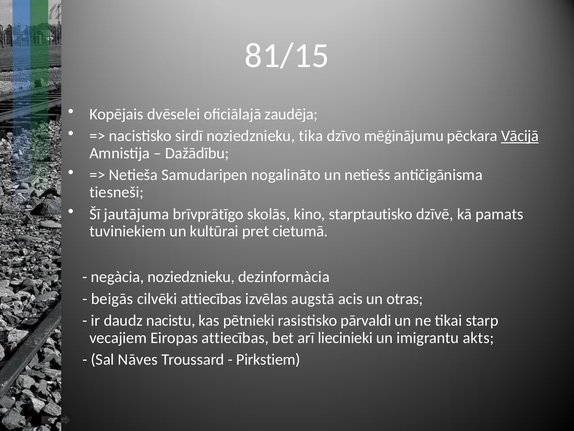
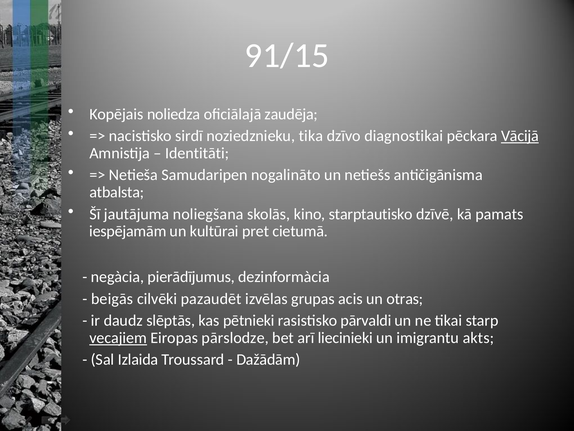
81/15: 81/15 -> 91/15 (287, 56)
dvēselei: dvēselei -> noliedza (174, 114)
mēģinājumu: mēģinājumu -> diagnostikai (404, 136)
Dažādību: Dažādību -> Identitāti (197, 153)
tiesneši: tiesneši -> atbalsta (117, 192)
brīvprātīgo: brīvprātīgo -> noliegšana (208, 214)
tuviniekiem: tuviniekiem -> iespējamām (128, 231)
negàcia noziedznieku: noziedznieku -> pierādījumus (191, 277)
cilvēki attiecības: attiecības -> pazaudēt (211, 298)
augstā: augstā -> grupas (313, 298)
nacistu: nacistu -> slēptās (171, 320)
vecajiem underline: none -> present (118, 337)
Eiropas attiecības: attiecības -> pārslodze (235, 337)
Nāves: Nāves -> Izlaida (138, 359)
Pirkstiem: Pirkstiem -> Dažādām (268, 359)
